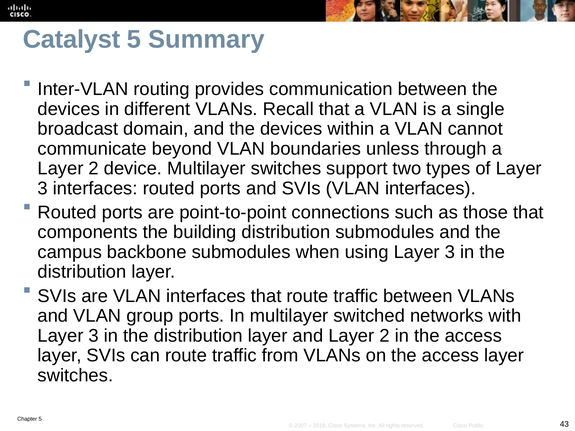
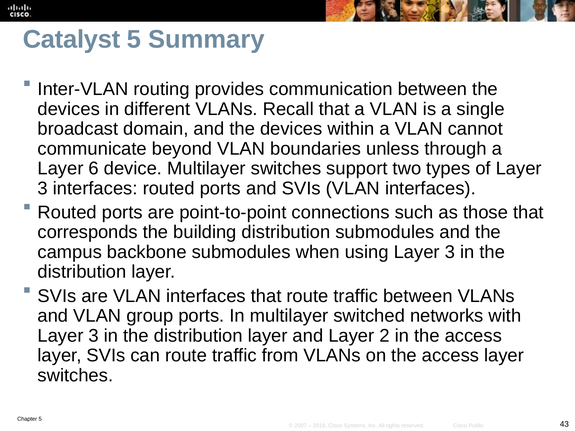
2: 2 -> 6 (94, 169)
components: components -> corresponds (88, 232)
